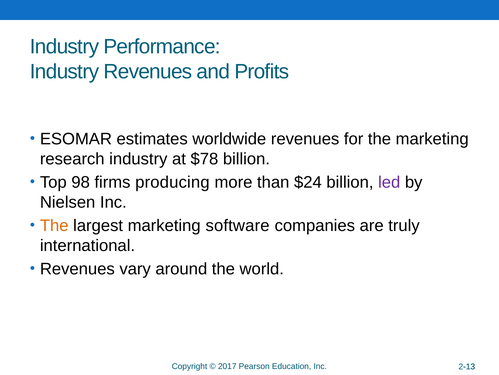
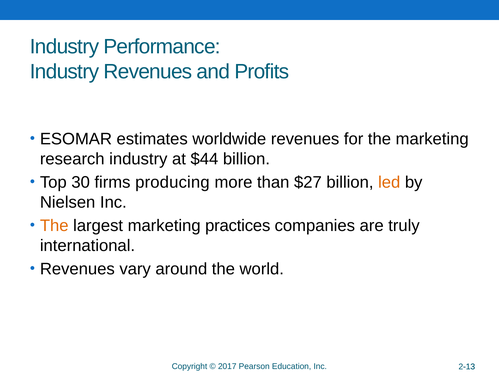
$78: $78 -> $44 (204, 159)
98: 98 -> 30 (81, 182)
$24: $24 -> $27 (308, 182)
led colour: purple -> orange (389, 182)
software: software -> practices (238, 225)
